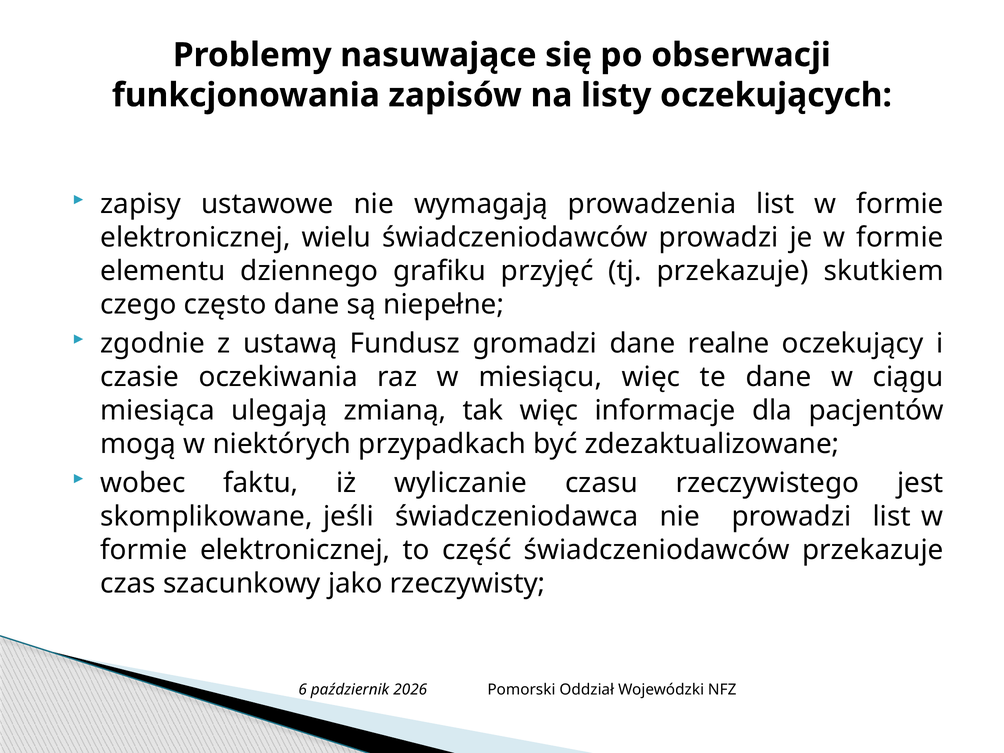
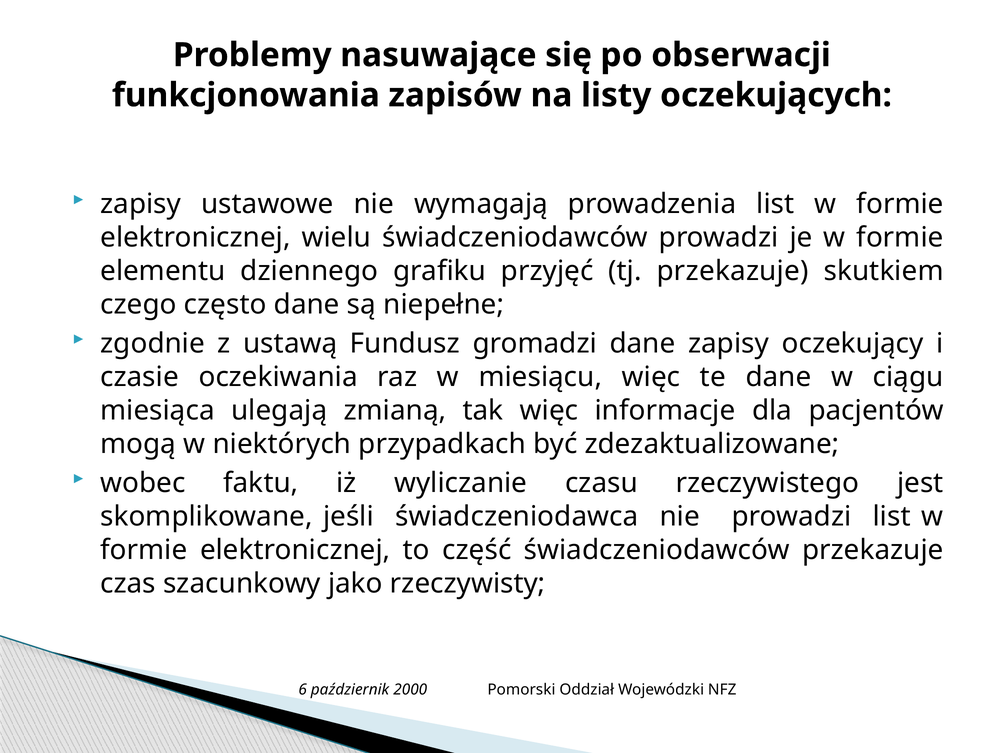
dane realne: realne -> zapisy (729, 343)
2026: 2026 -> 2000 (410, 690)
